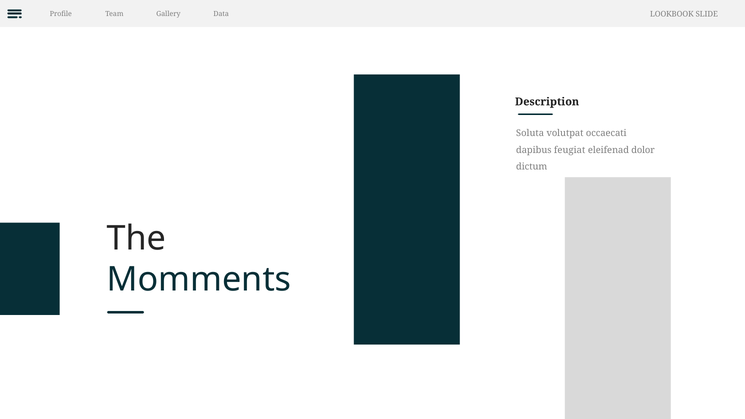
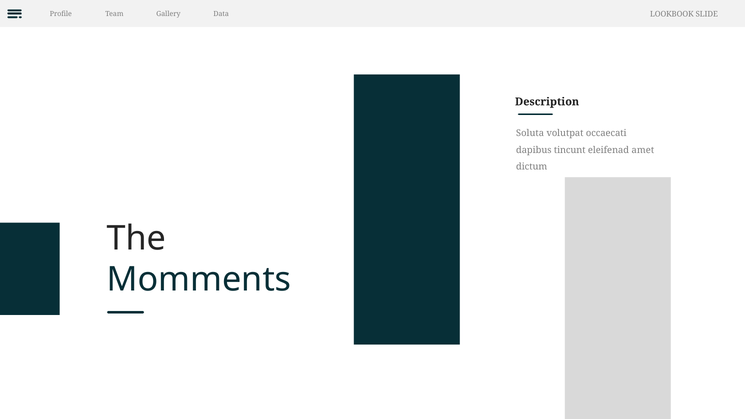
feugiat: feugiat -> tincunt (570, 150)
dolor: dolor -> amet (643, 150)
